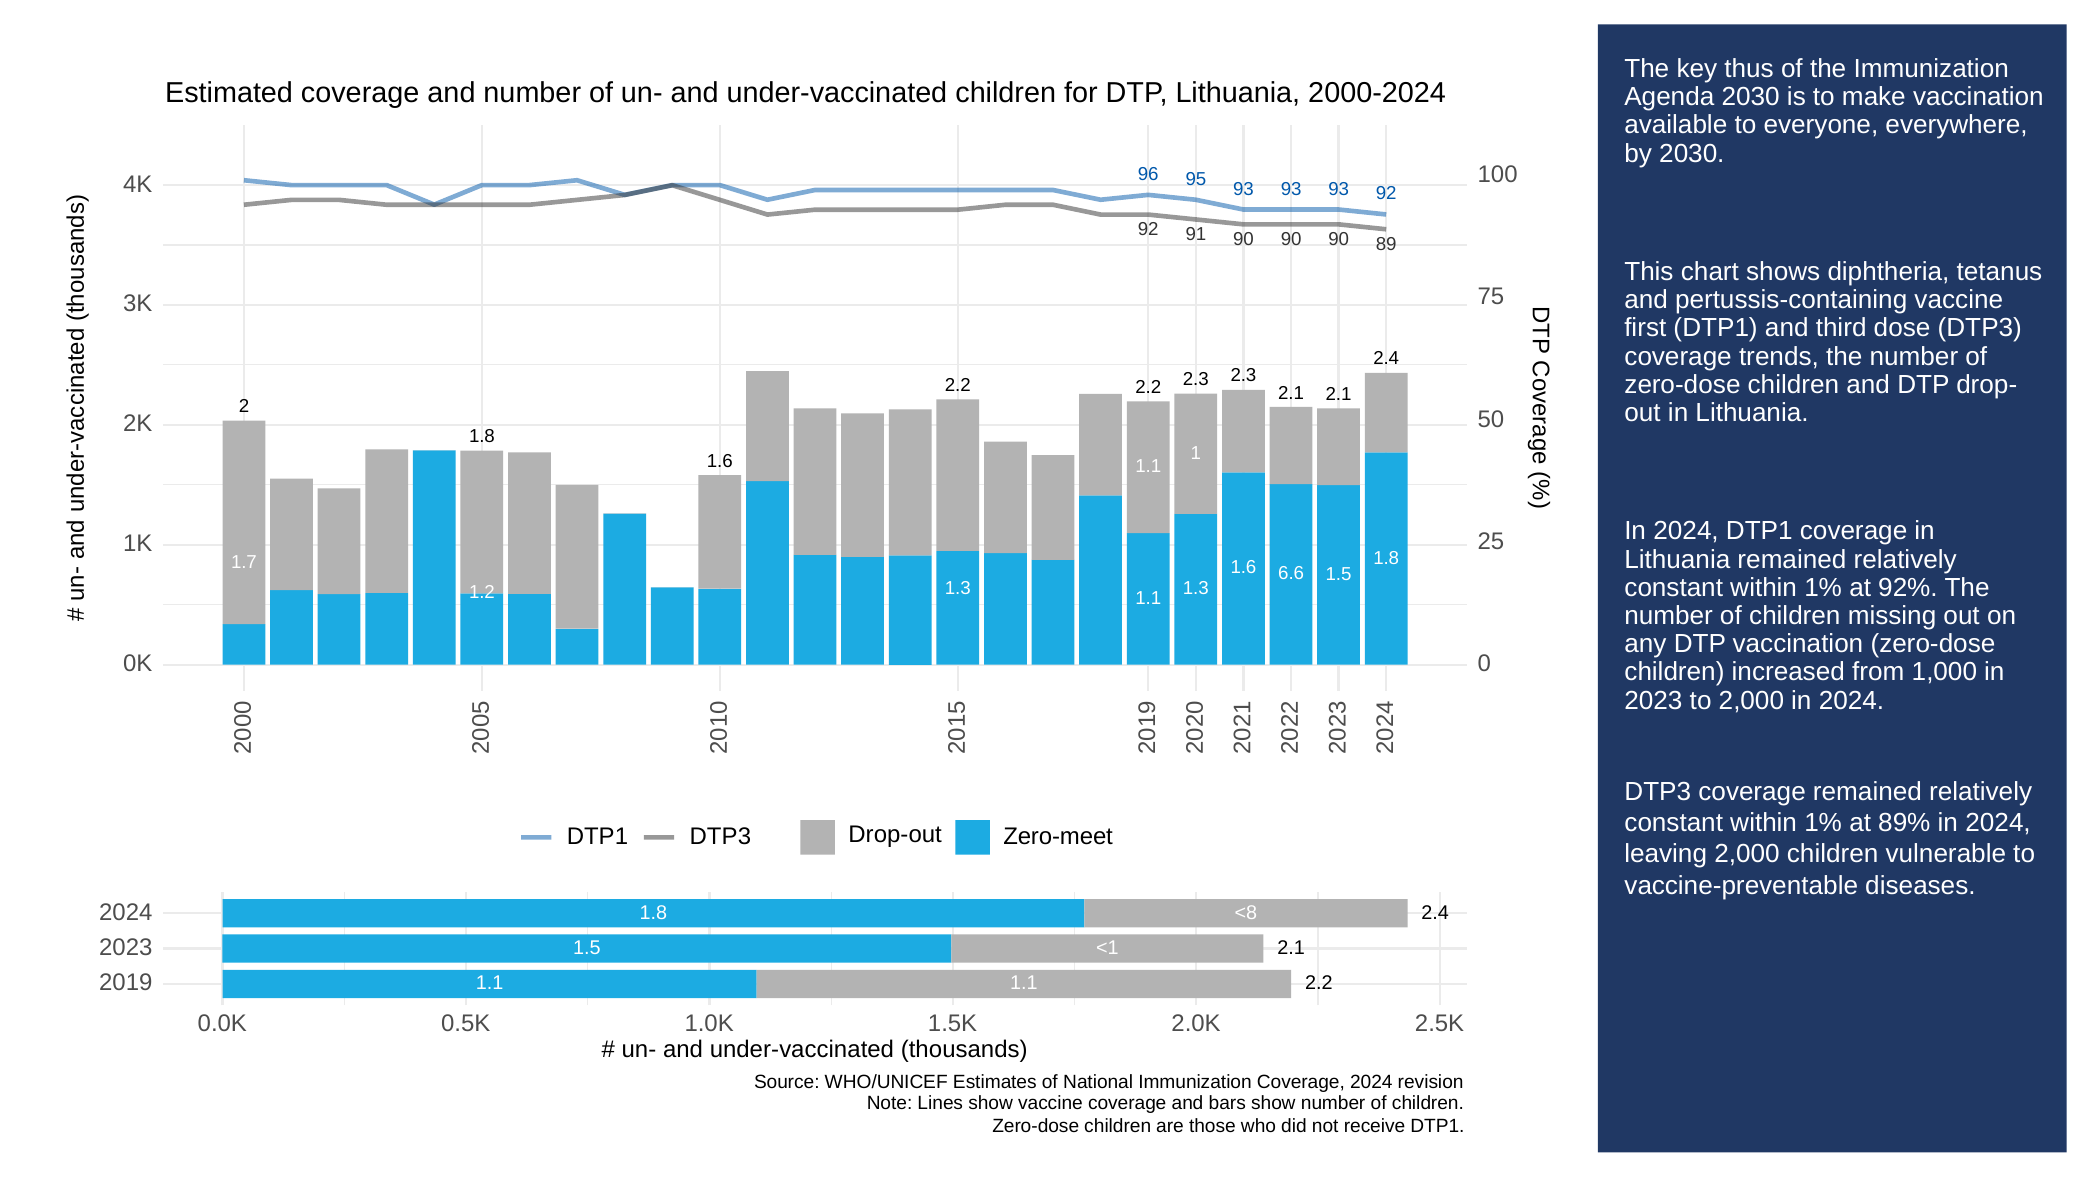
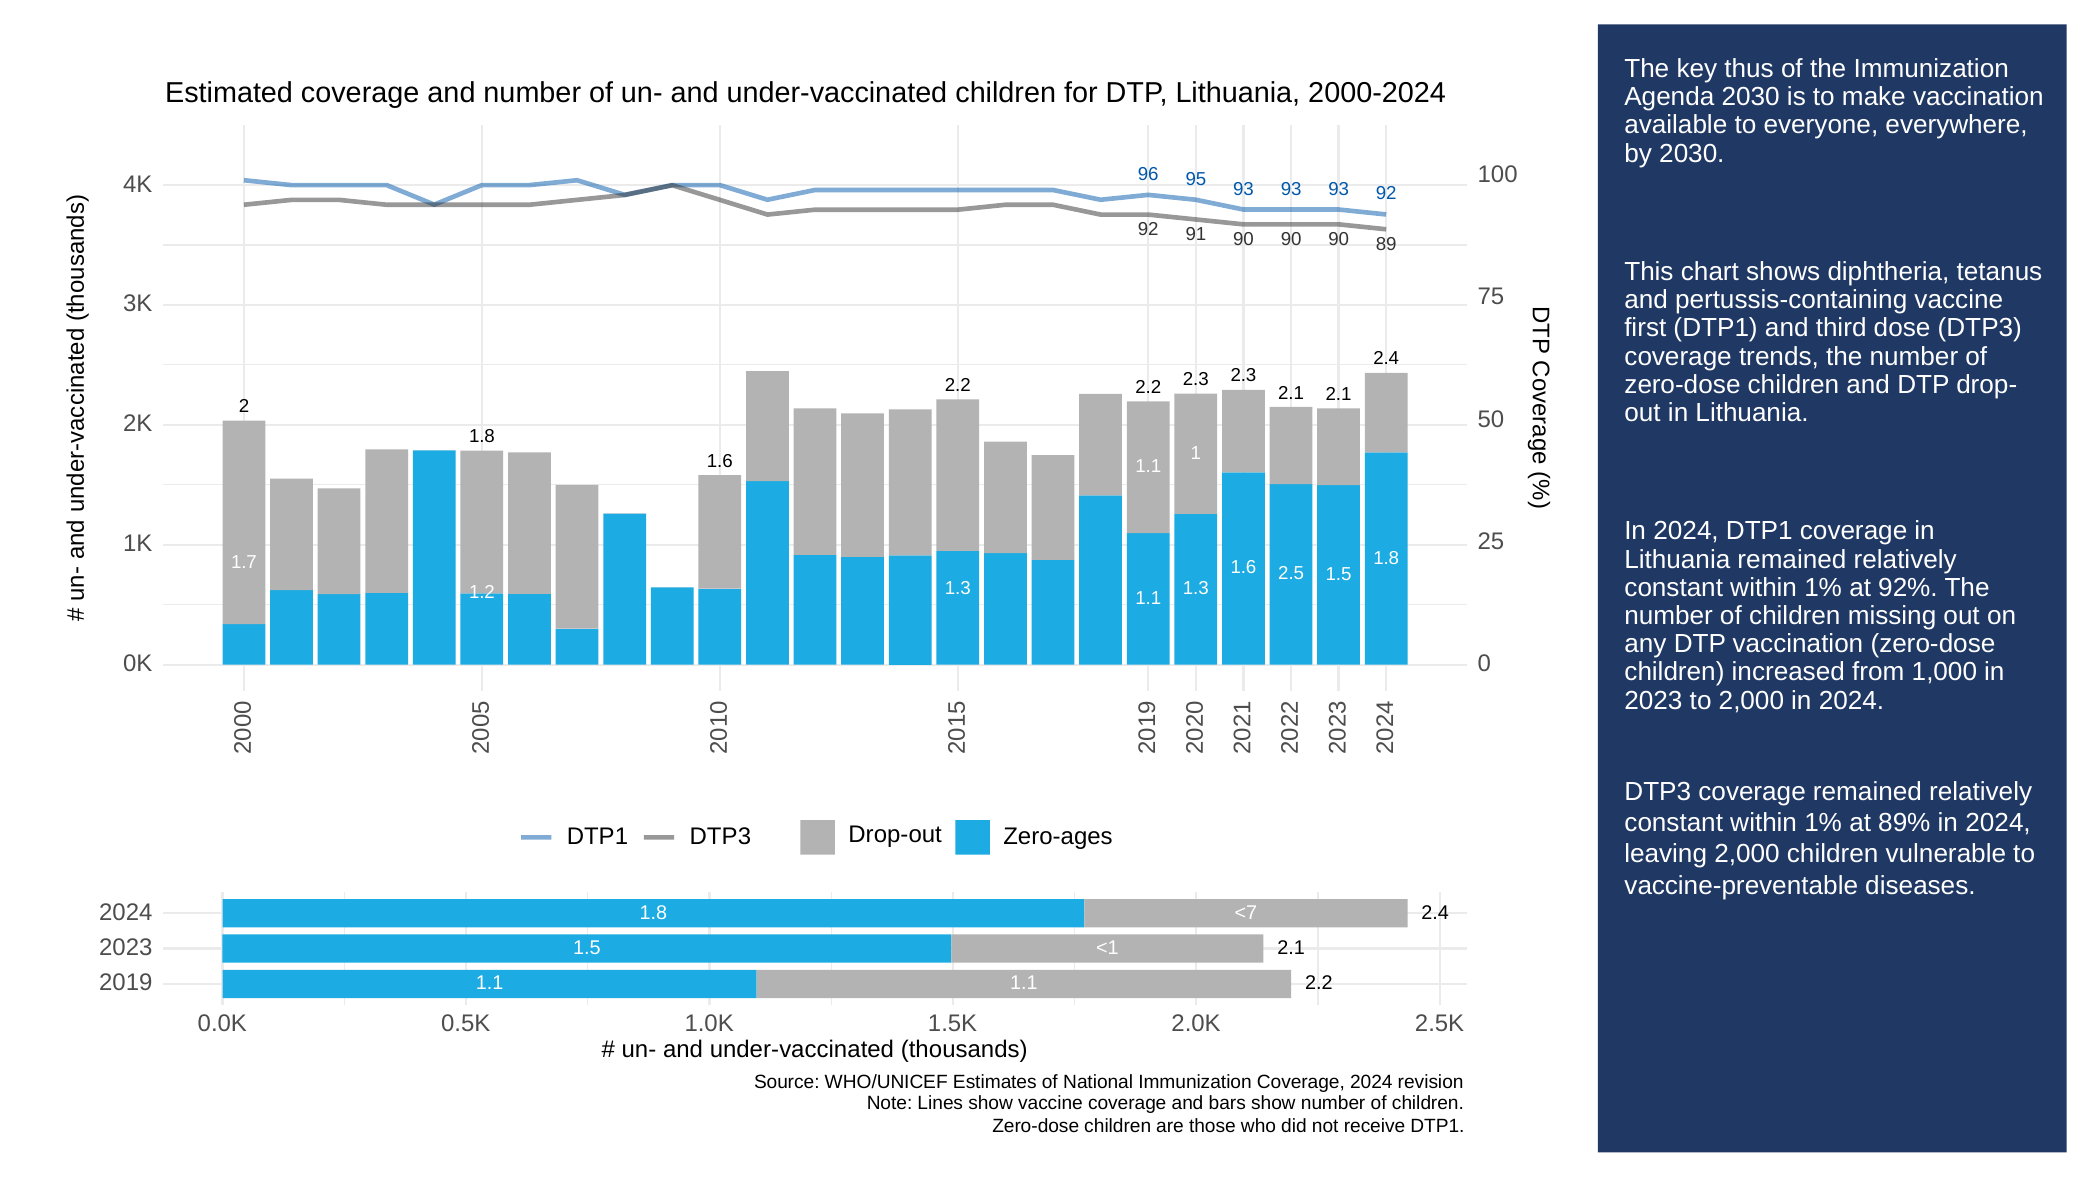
6.6: 6.6 -> 2.5 (1291, 574)
Zero-meet: Zero-meet -> Zero-ages (1058, 837)
<8: <8 -> <7 (1246, 913)
